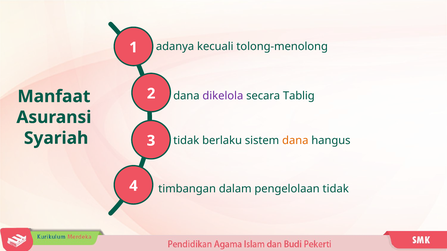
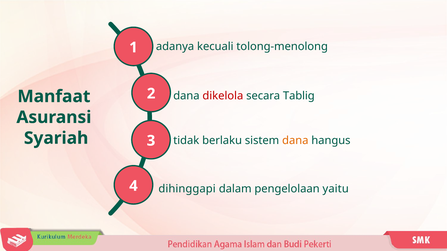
dikelola colour: purple -> red (223, 96)
timbangan: timbangan -> dihinggapi (187, 189)
pengelolaan tidak: tidak -> yaitu (336, 189)
